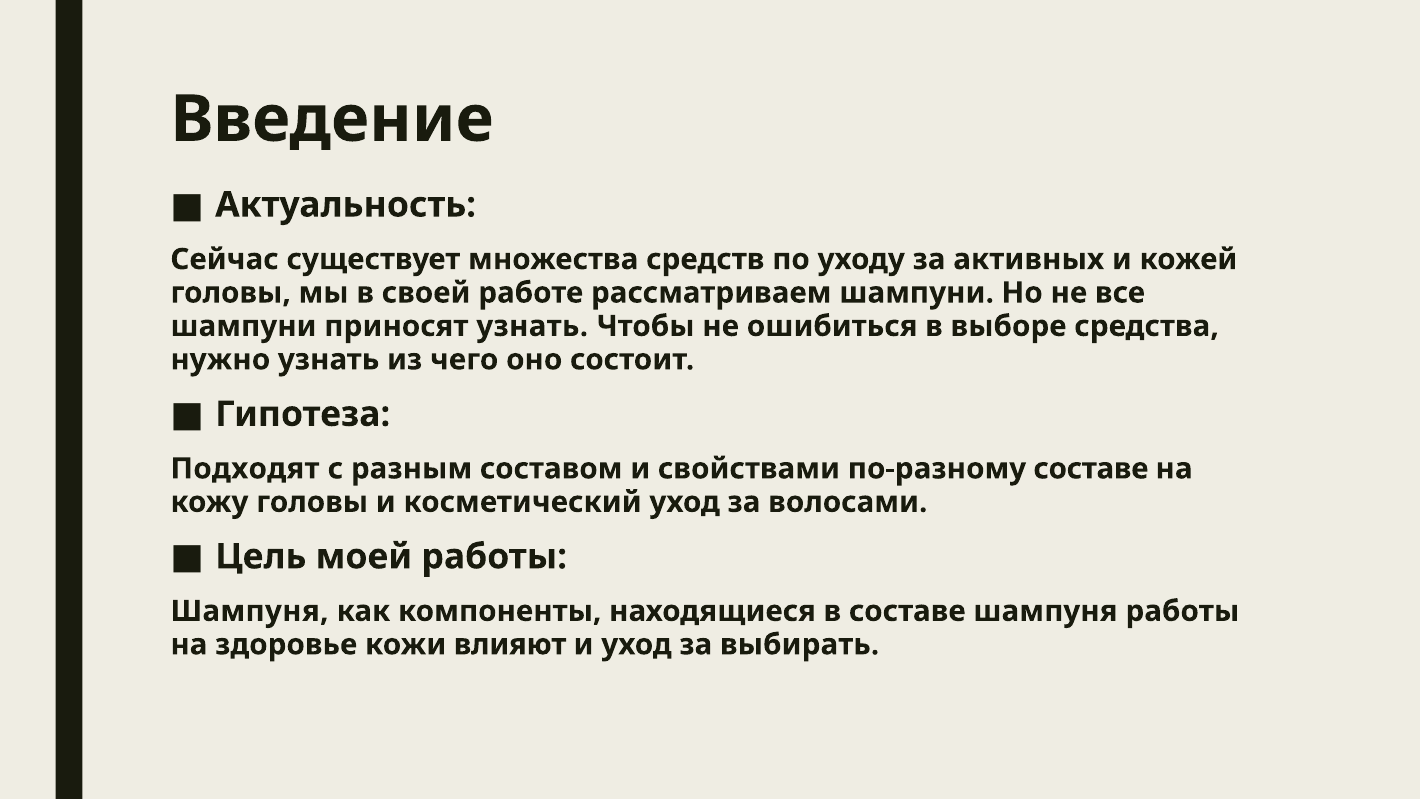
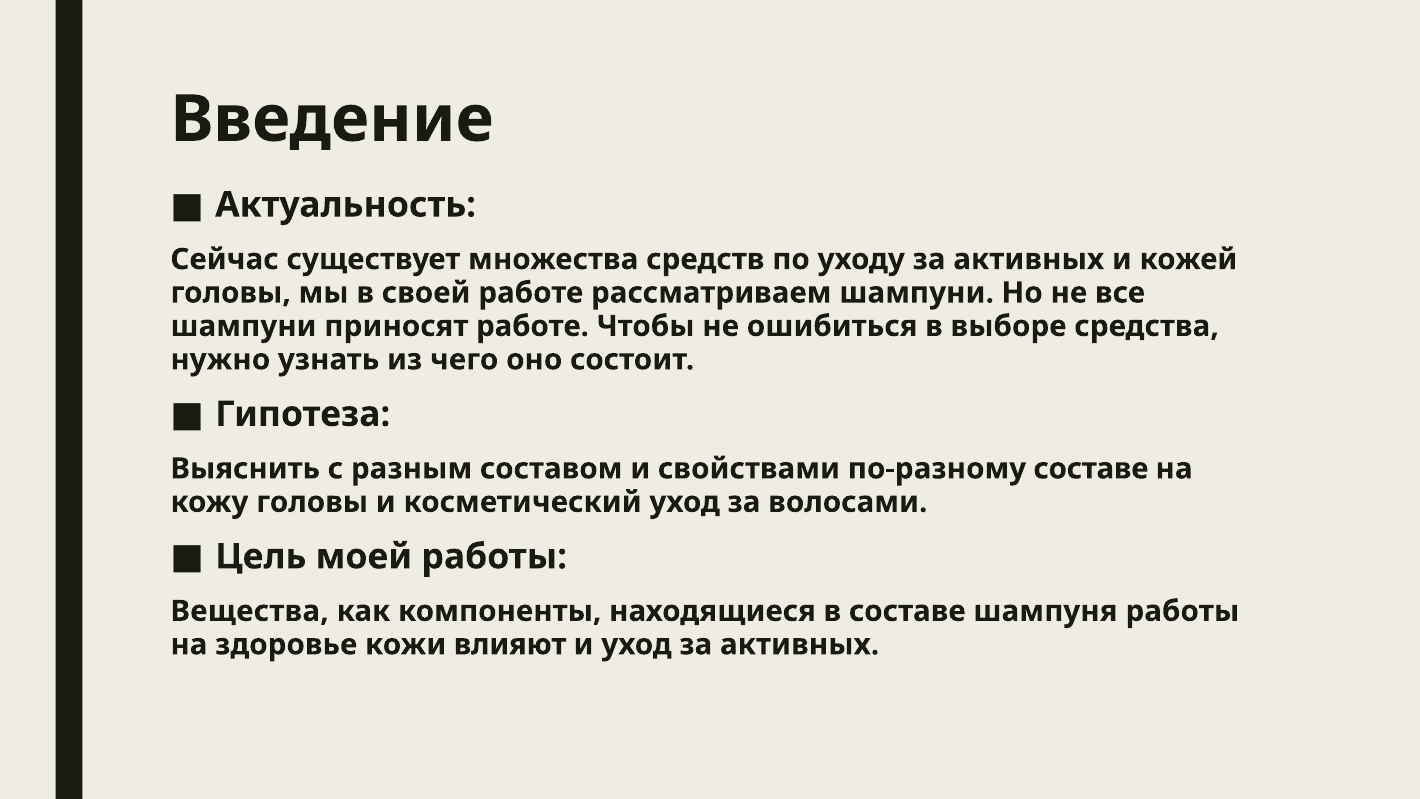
приносят узнать: узнать -> работе (532, 326)
Подходят: Подходят -> Выяснить (245, 469)
Шампуня: Шампуня -> Вещества (250, 611)
уход за выбирать: выбирать -> активных (800, 644)
